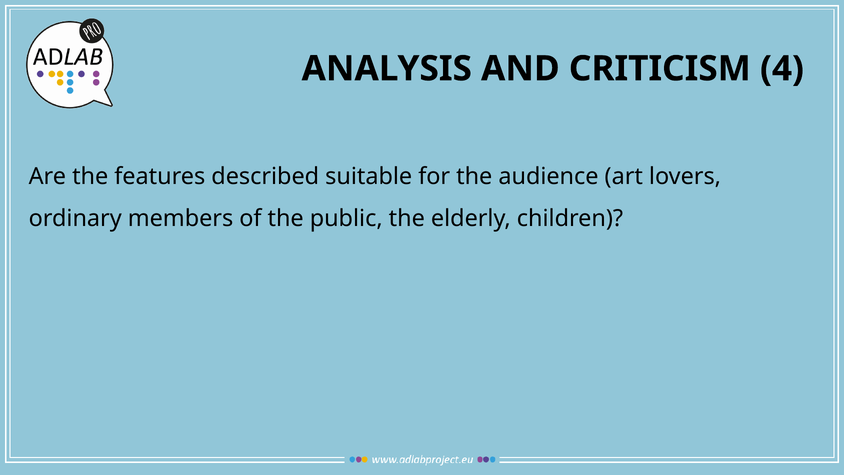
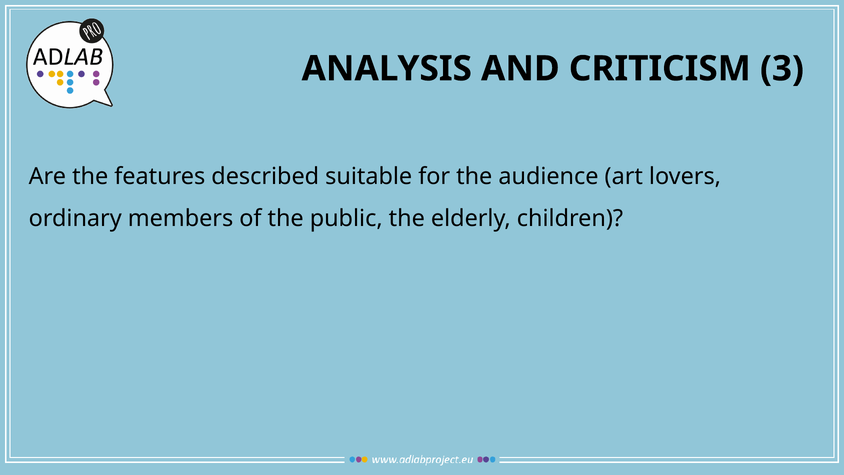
4: 4 -> 3 (782, 69)
